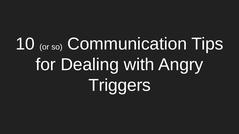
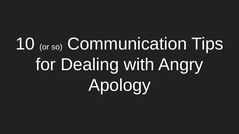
Triggers: Triggers -> Apology (119, 85)
